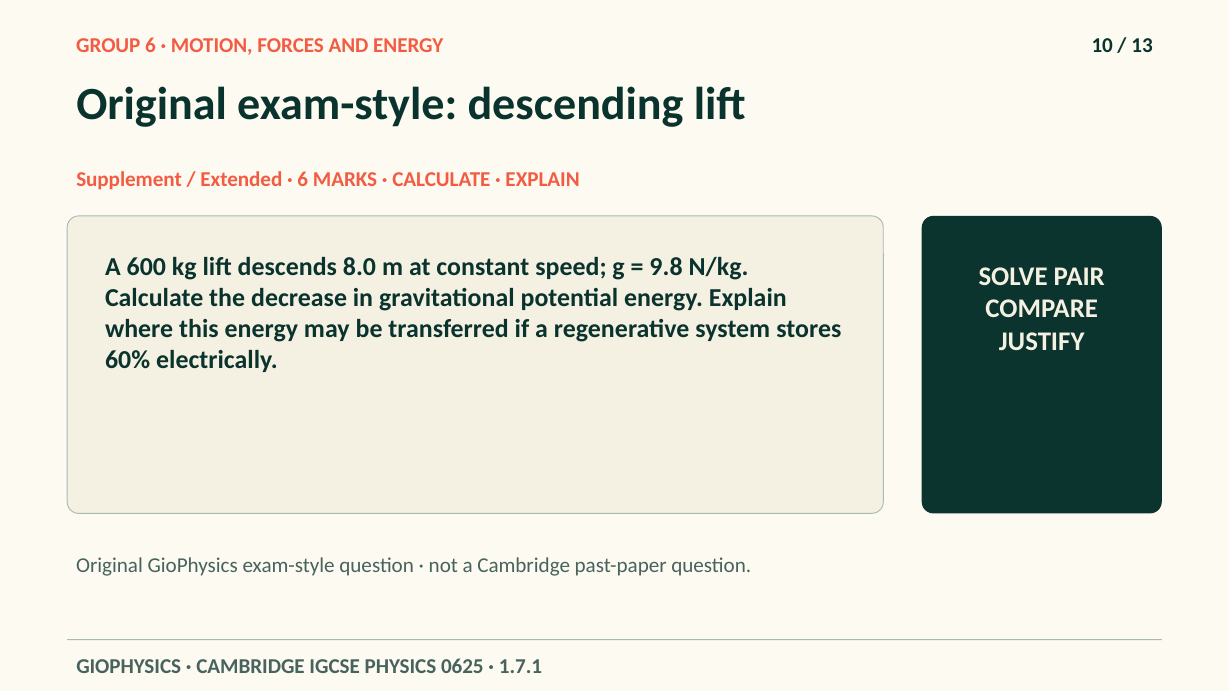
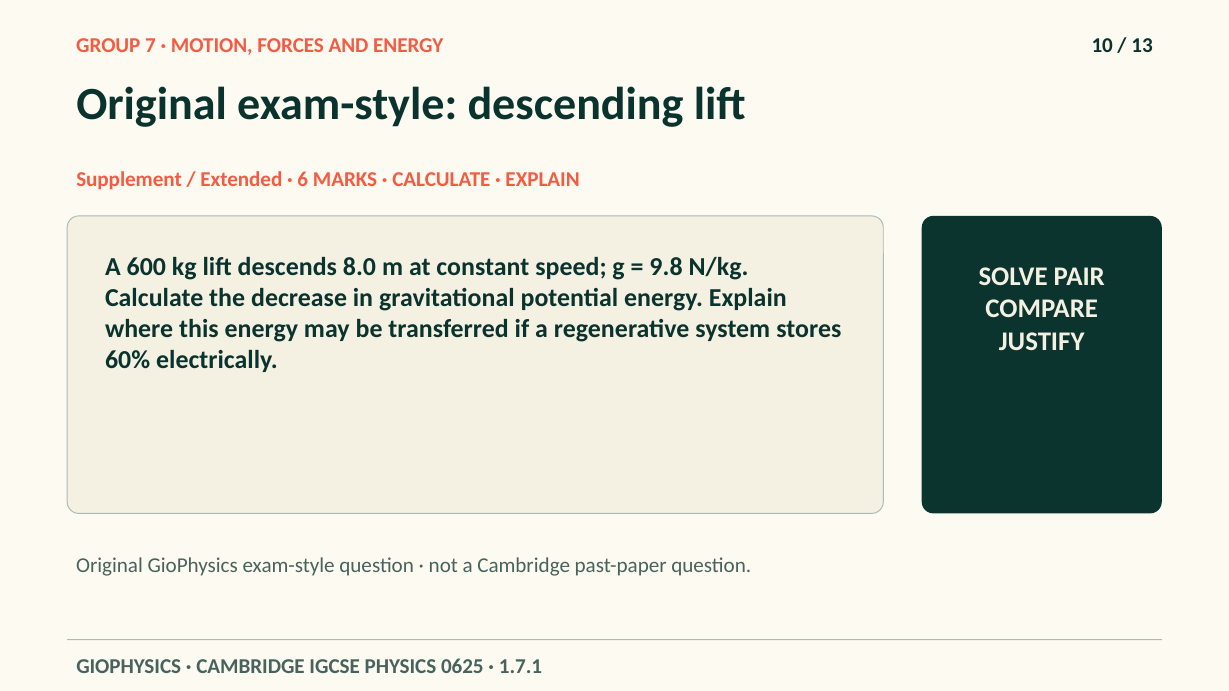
GROUP 6: 6 -> 7 (151, 46)
